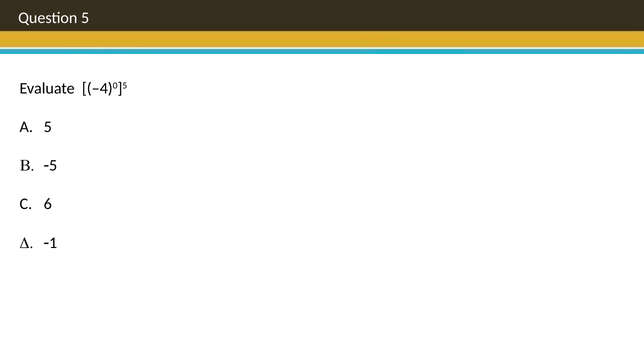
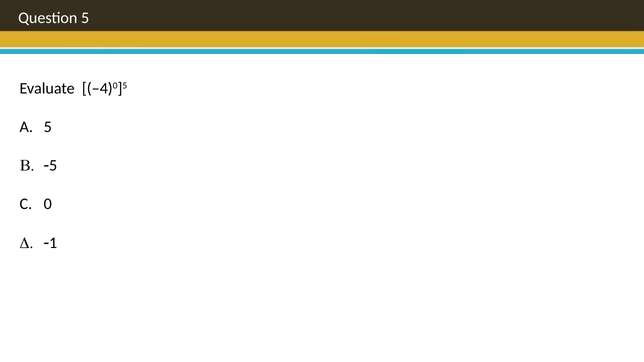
6: 6 -> 0 (48, 204)
